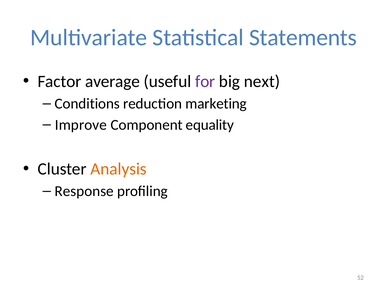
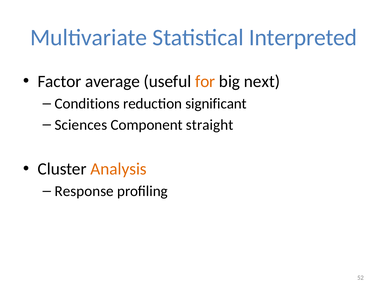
Statements: Statements -> Interpreted (303, 37)
for colour: purple -> orange (205, 81)
marketing: marketing -> significant (216, 103)
Improve: Improve -> Sciences (81, 124)
equality: equality -> straight (210, 124)
